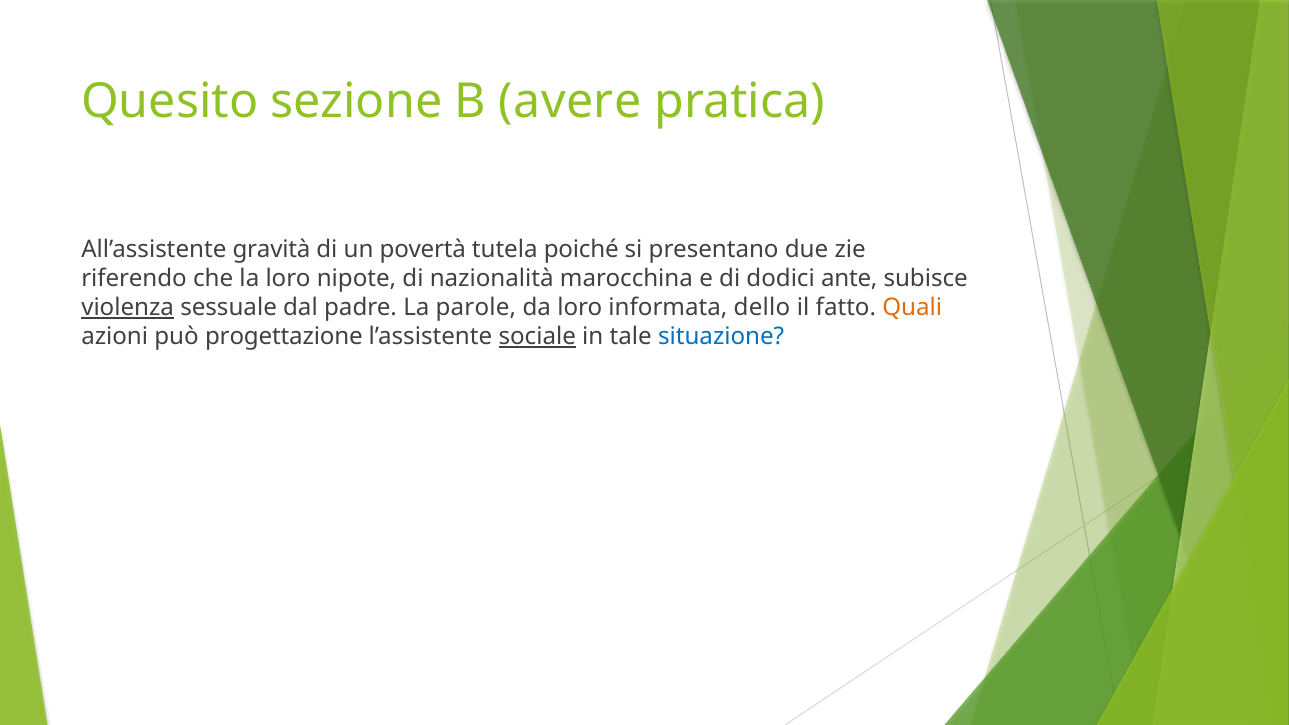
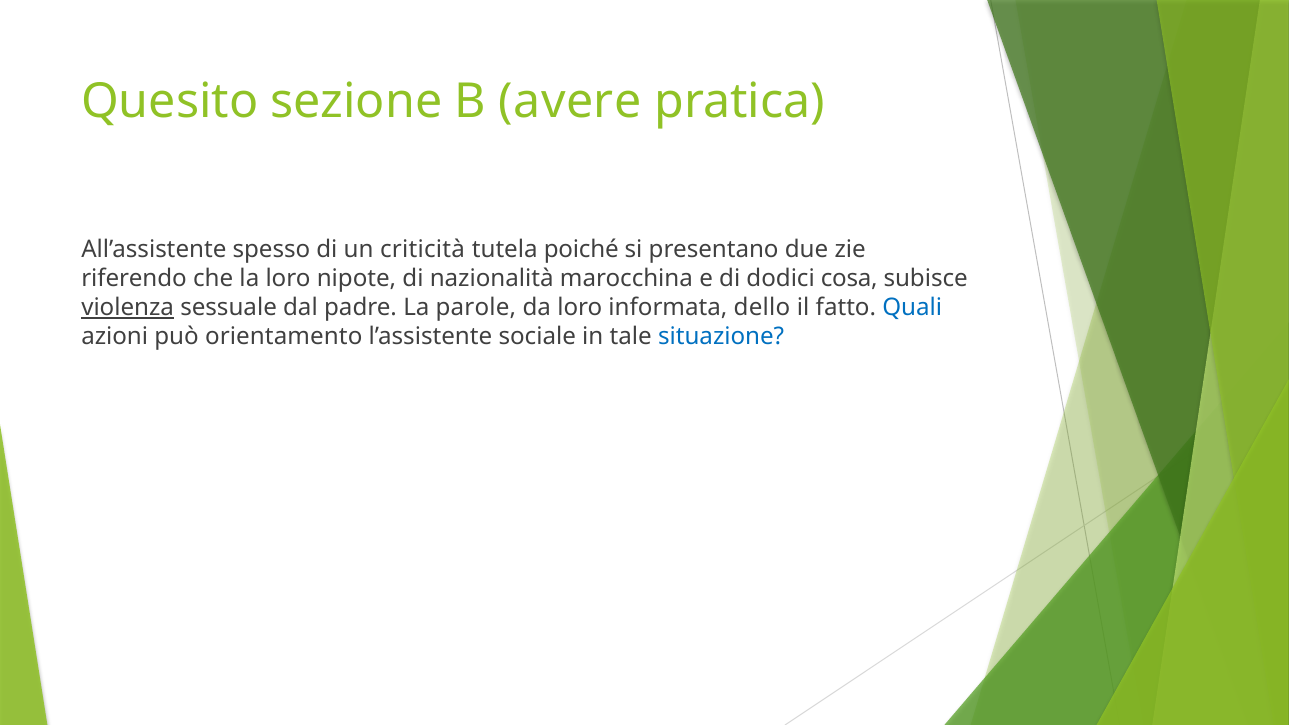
gravità: gravità -> spesso (271, 249)
povertà: povertà -> criticità (423, 249)
ante: ante -> cosa (849, 278)
Quali colour: orange -> blue (912, 307)
progettazione: progettazione -> orientamento (284, 336)
sociale underline: present -> none (537, 336)
